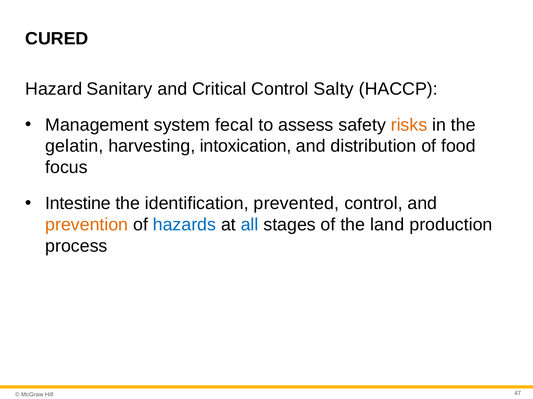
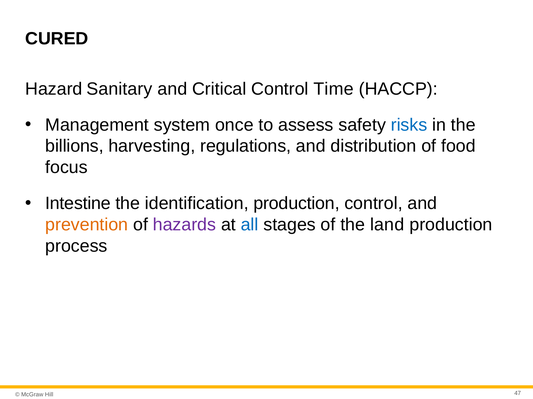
Salty: Salty -> Time (334, 89)
fecal: fecal -> once (234, 125)
risks colour: orange -> blue (409, 125)
gelatin: gelatin -> billions (74, 146)
intoxication: intoxication -> regulations (246, 146)
identification prevented: prevented -> production (297, 204)
hazards colour: blue -> purple (184, 225)
